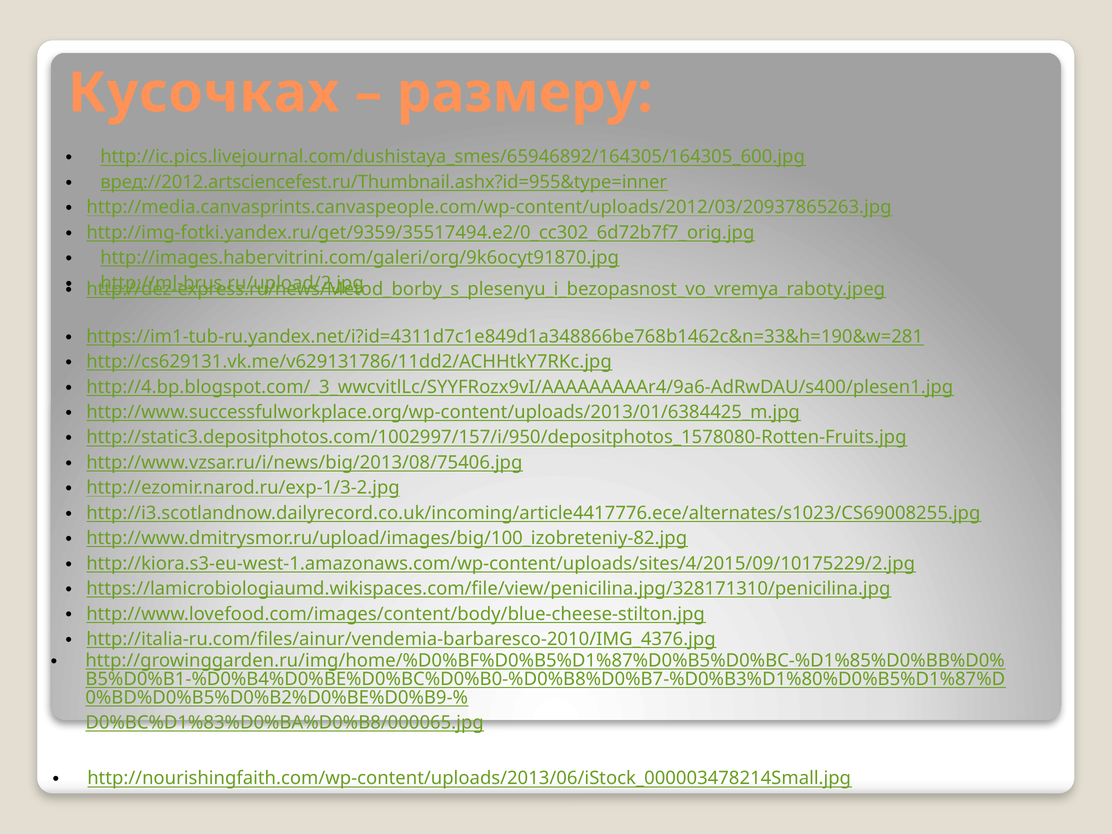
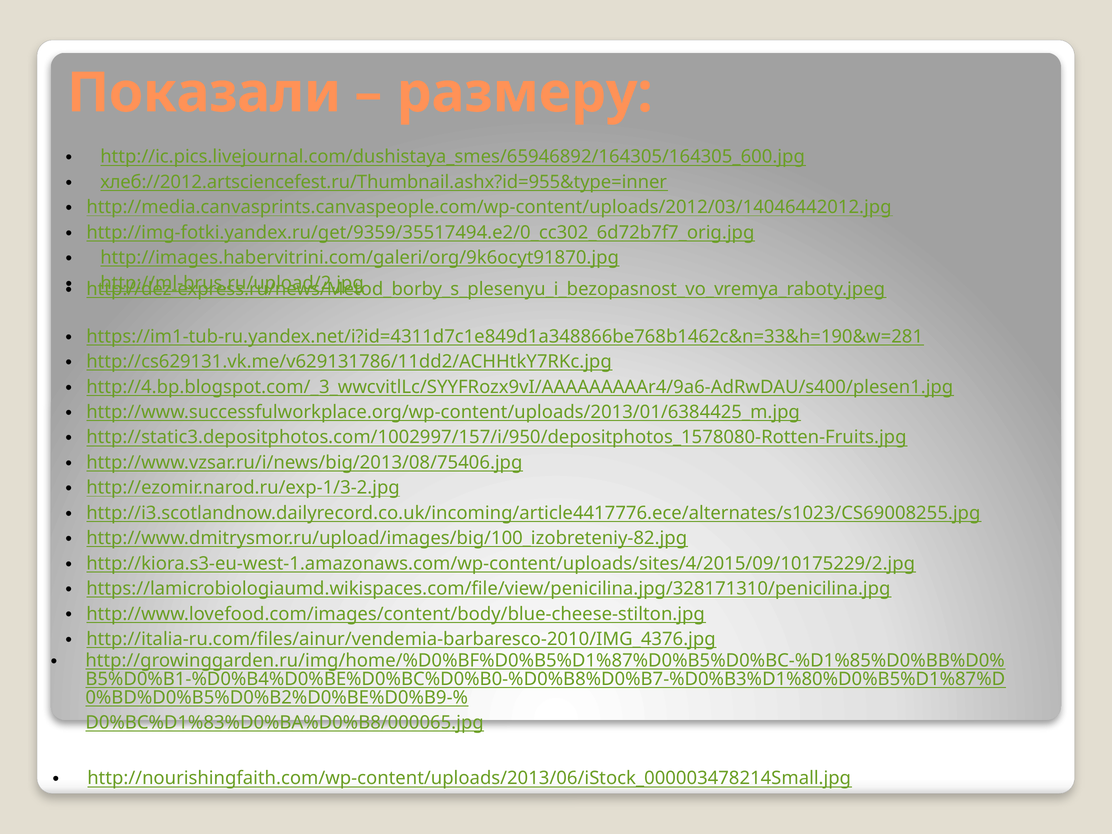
Кусочках: Кусочках -> Показали (204, 93)
вред://2012.artsciencefest.ru/Thumbnail.ashx?id=955&type=inner: вред://2012.artsciencefest.ru/Thumbnail.ashx?id=955&type=inner -> хлеб://2012.artsciencefest.ru/Thumbnail.ashx?id=955&type=inner (384, 182)
http://media.canvasprints.canvaspeople.com/wp-content/uploads/2012/03/20937865263.jpg: http://media.canvasprints.canvaspeople.com/wp-content/uploads/2012/03/20937865263.jpg -> http://media.canvasprints.canvaspeople.com/wp-content/uploads/2012/03/14046442012.jpg (489, 207)
